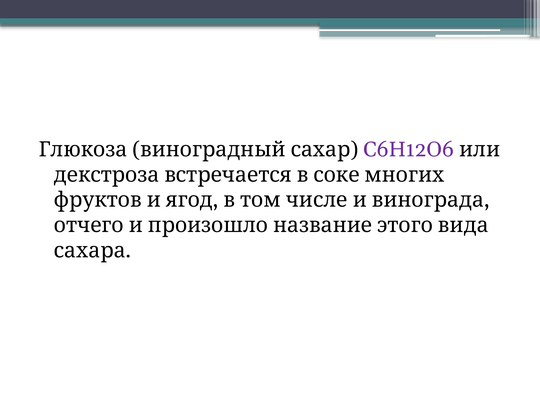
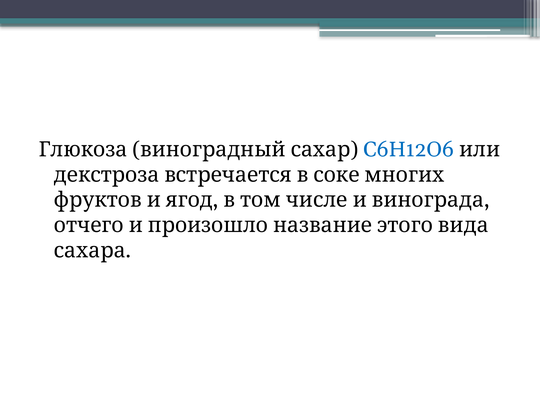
C6H12O6 colour: purple -> blue (409, 150)
